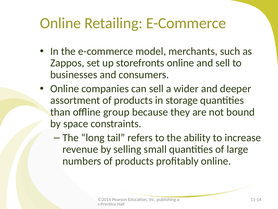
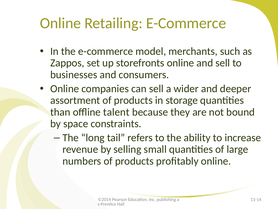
group: group -> talent (116, 112)
